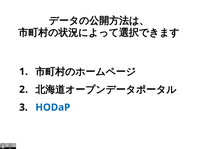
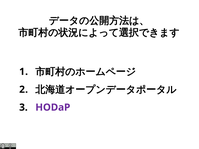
HODaP colour: blue -> purple (53, 108)
